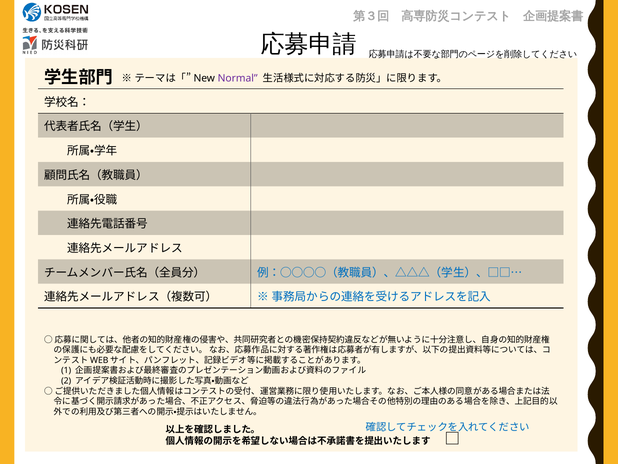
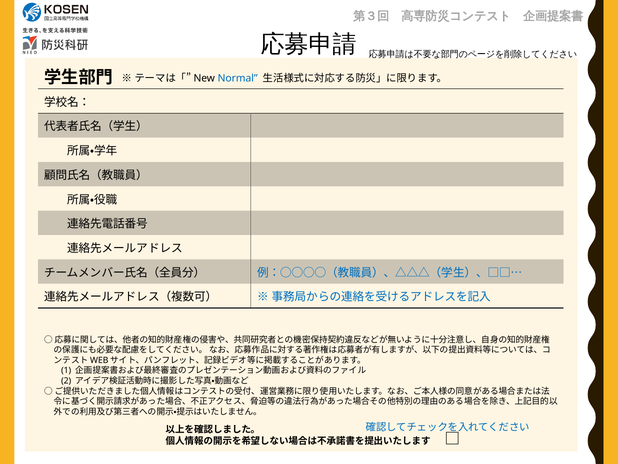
Normal colour: purple -> blue (238, 78)
